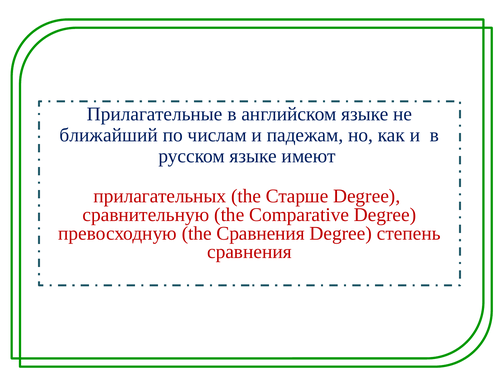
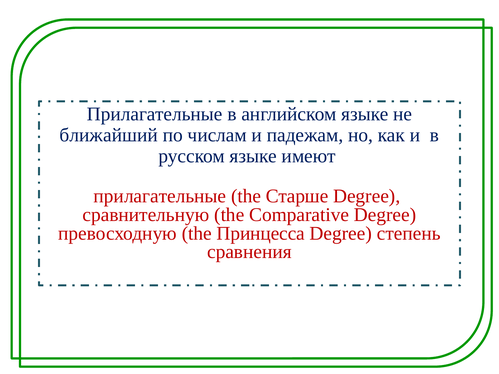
прилагательных: прилагательных -> прилагательные (160, 196)
the Сравнения: Сравнения -> Принцесса (261, 233)
